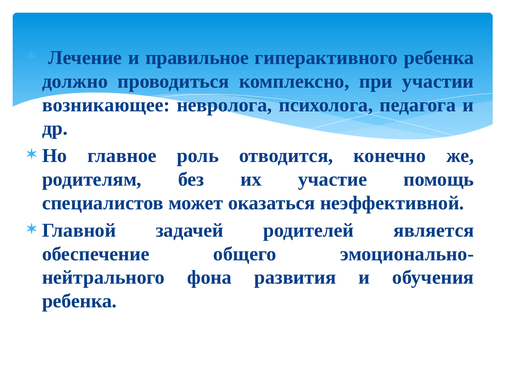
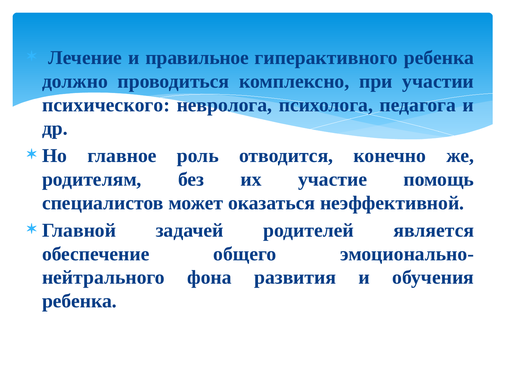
возникающее: возникающее -> психического (106, 105)
